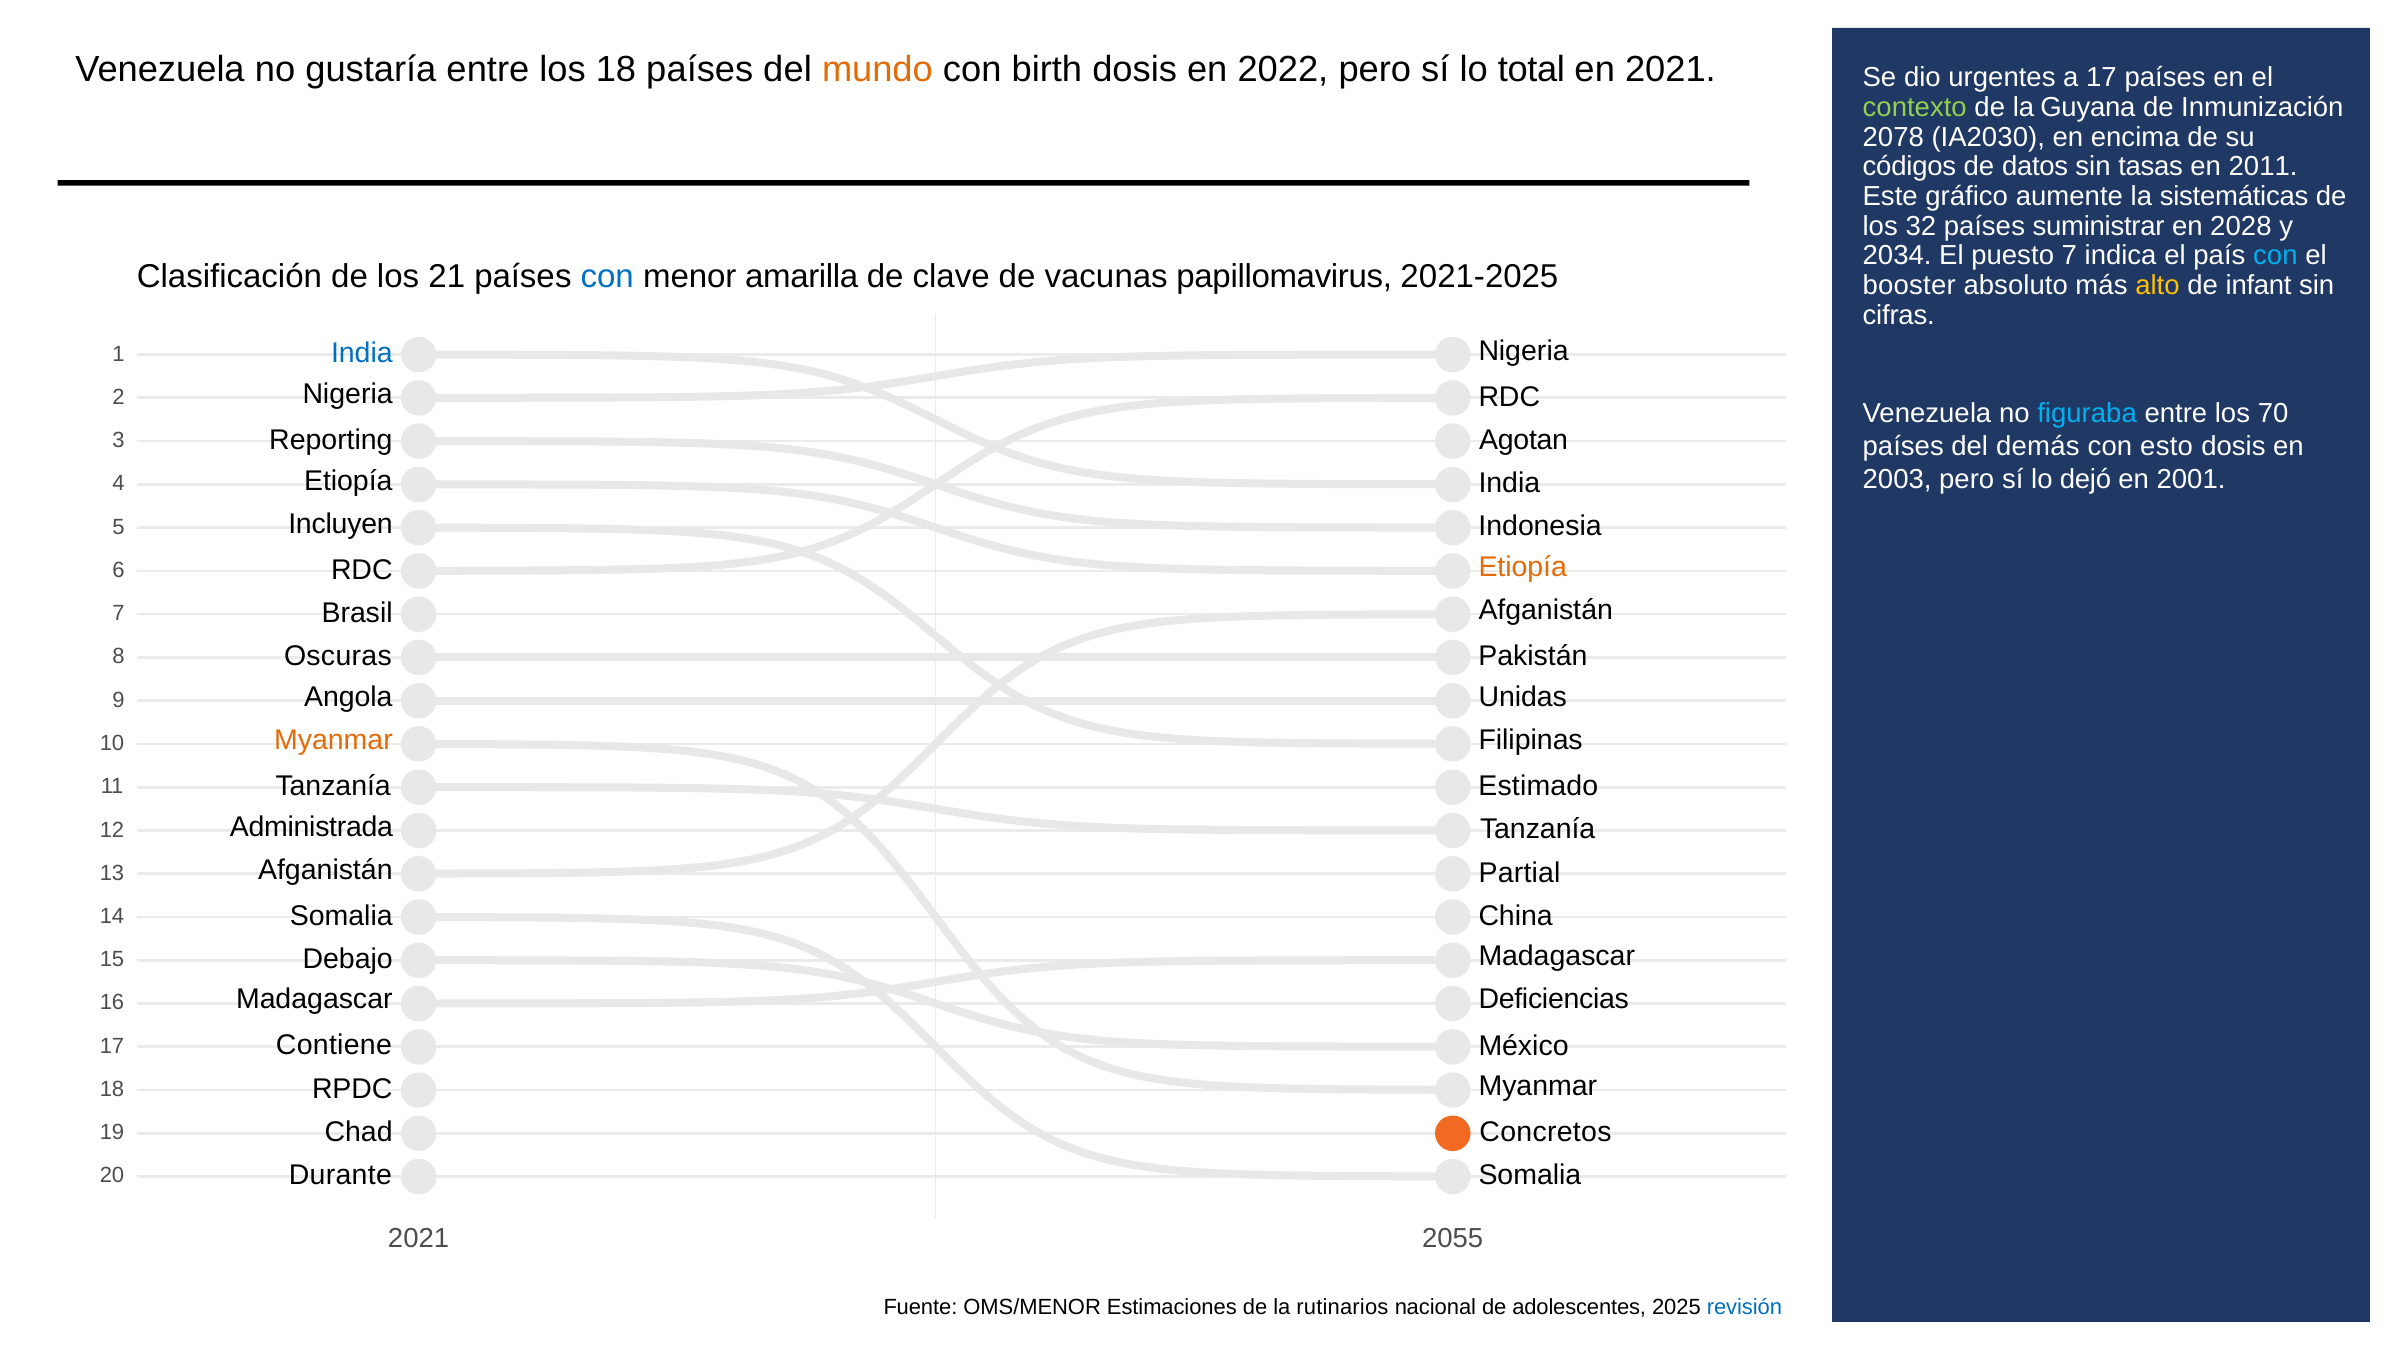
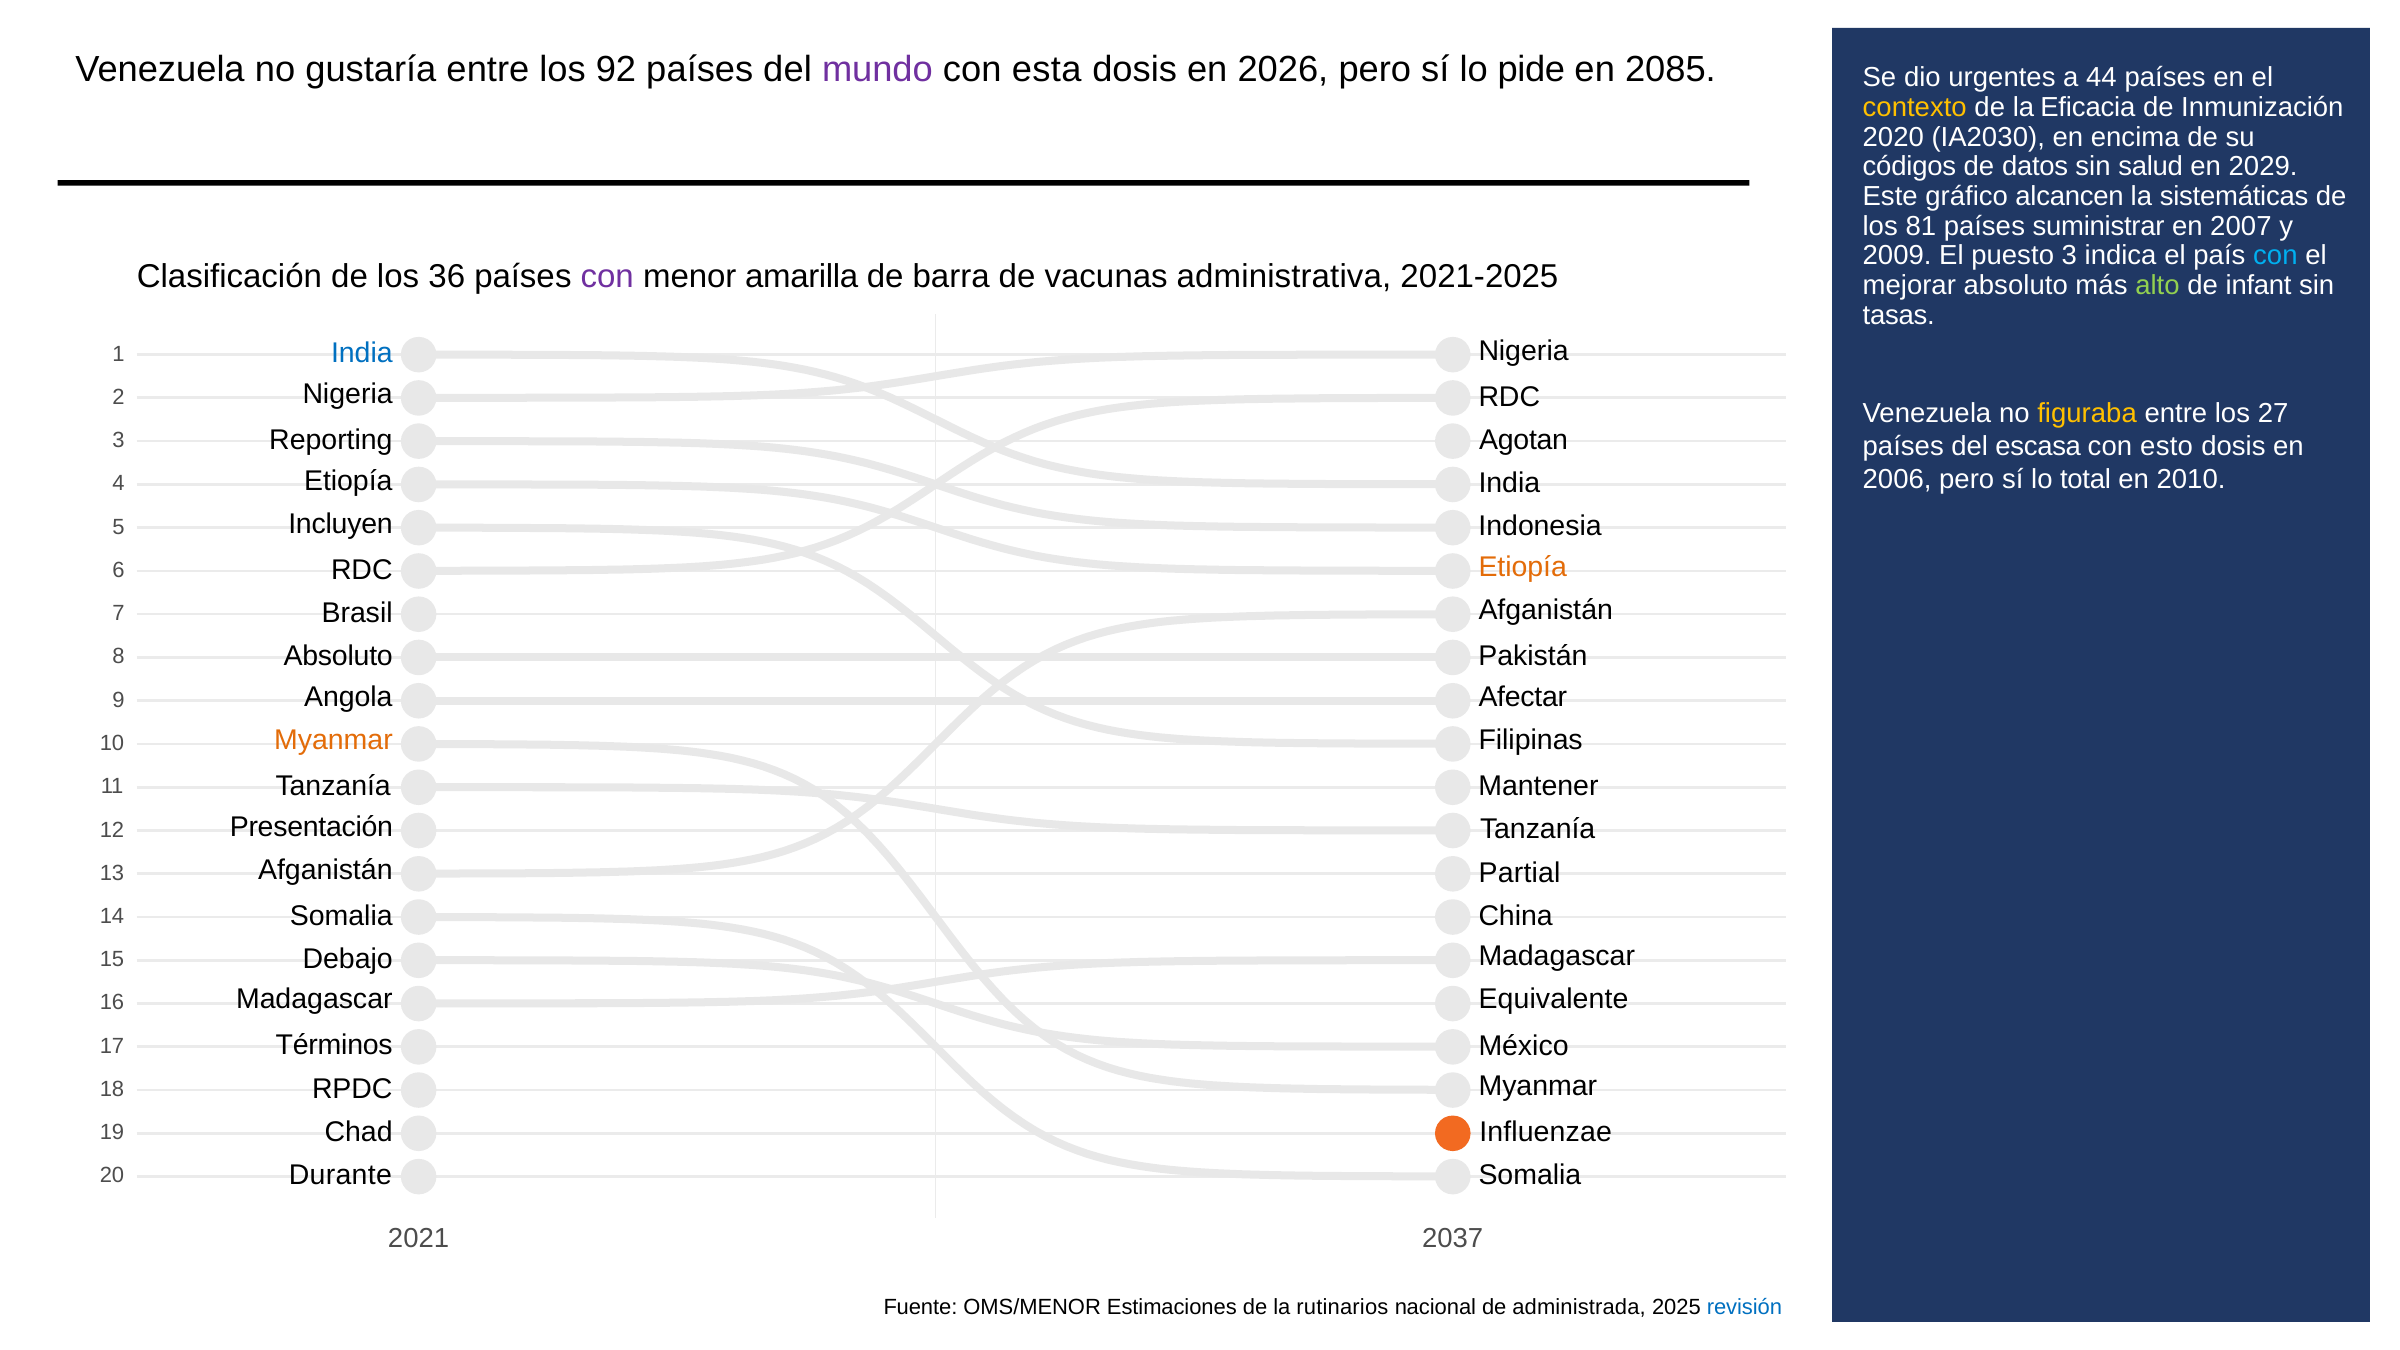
los 18: 18 -> 92 (616, 69)
mundo colour: orange -> purple (877, 69)
birth: birth -> esta (1047, 69)
2022: 2022 -> 2026 (1283, 69)
total: total -> pide (1531, 69)
en 2021: 2021 -> 2085 (1670, 69)
a 17: 17 -> 44 (2101, 78)
contexto colour: light green -> yellow (1915, 107)
Guyana: Guyana -> Eficacia (2088, 107)
2078: 2078 -> 2020 (1893, 137)
tasas: tasas -> salud (2151, 167)
2011: 2011 -> 2029 (2263, 167)
aumente: aumente -> alcancen (2070, 196)
32: 32 -> 81 (1921, 226)
2028: 2028 -> 2007 (2241, 226)
2034: 2034 -> 2009 (1897, 256)
puesto 7: 7 -> 3 (2069, 256)
21: 21 -> 36 (447, 277)
con colour: blue -> purple (607, 277)
clave: clave -> barra (951, 277)
papillomavirus: papillomavirus -> administrativa (1284, 277)
booster: booster -> mejorar (1909, 285)
alto colour: yellow -> light green (2157, 285)
cifras: cifras -> tasas (1899, 315)
figuraba colour: light blue -> yellow (2087, 414)
70: 70 -> 27 (2273, 414)
demás: demás -> escasa (2038, 447)
2003: 2003 -> 2006 (1897, 480)
dejó: dejó -> total (2086, 480)
2001: 2001 -> 2010 (2191, 480)
Oscuras: Oscuras -> Absoluto (338, 656)
Unidas: Unidas -> Afectar (1523, 697)
Estimado: Estimado -> Mantener (1538, 786)
Administrada: Administrada -> Presentación (311, 827)
Deficiencias: Deficiencias -> Equivalente (1554, 1000)
Contiene: Contiene -> Términos (334, 1046)
Concretos: Concretos -> Influenzae (1546, 1132)
2055: 2055 -> 2037 (1453, 1239)
adolescentes: adolescentes -> administrada (1579, 1307)
